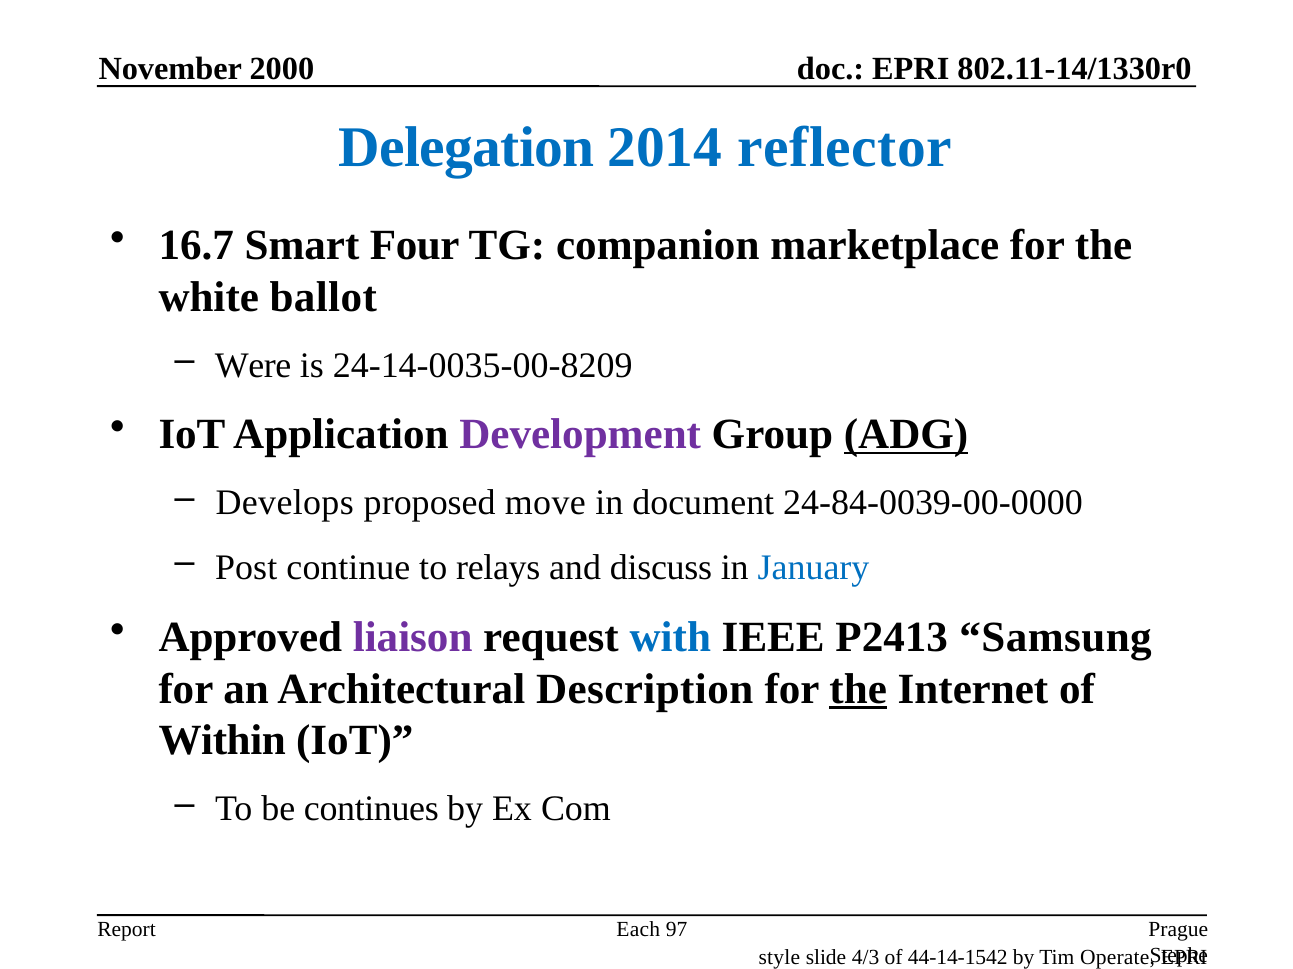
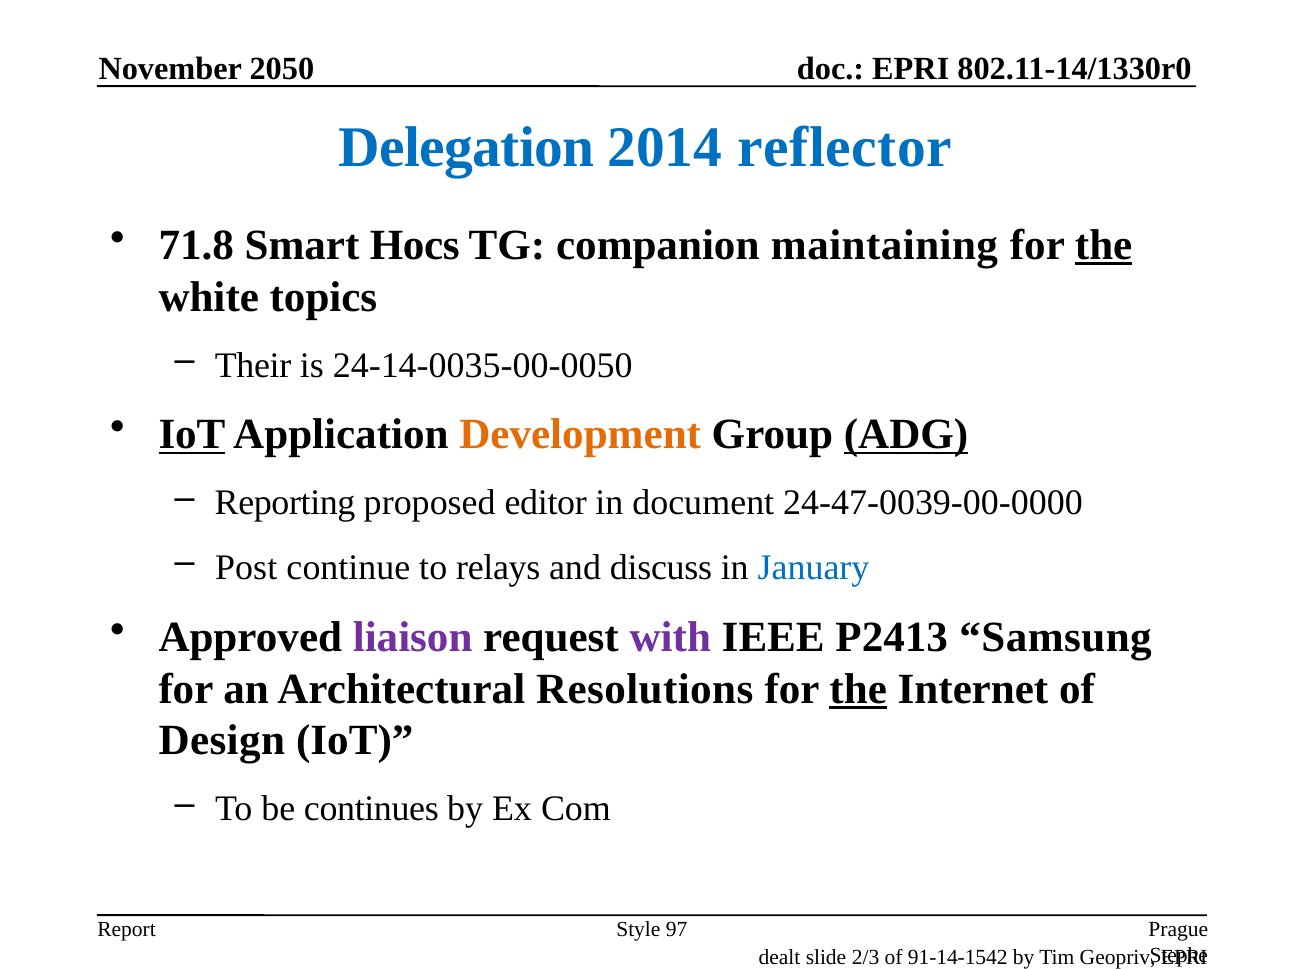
2000: 2000 -> 2050 (282, 69)
16.7: 16.7 -> 71.8 (196, 245)
Four: Four -> Hocs (415, 245)
marketplace: marketplace -> maintaining (884, 245)
the underline: none -> present (1104, 245)
ballot: ballot -> topics (323, 297)
Were: Were -> Their (253, 366)
24-14-0035-00-8209: 24-14-0035-00-8209 -> 24-14-0035-00-0050 (483, 366)
IoT underline: none -> present (192, 435)
Development colour: purple -> orange (580, 435)
Develops: Develops -> Reporting (285, 504)
move: move -> editor (546, 504)
24-84-0039-00-0000: 24-84-0039-00-0000 -> 24-47-0039-00-0000 (933, 504)
with colour: blue -> purple (670, 638)
Description: Description -> Resolutions (645, 689)
Within: Within -> Design (222, 741)
Each: Each -> Style (638, 930)
style: style -> dealt (779, 958)
4/3: 4/3 -> 2/3 (866, 958)
44-14-1542: 44-14-1542 -> 91-14-1542 (958, 958)
Operate: Operate -> Geopriv (1118, 958)
